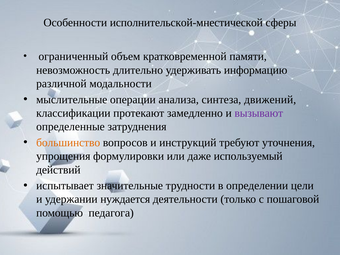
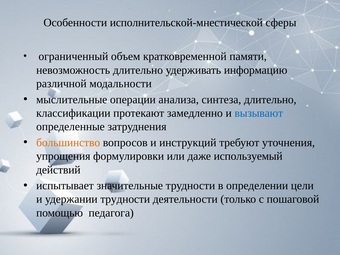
синтеза движений: движений -> длительно (270, 100)
вызывают colour: purple -> blue (259, 113)
удержании нуждается: нуждается -> трудности (125, 199)
